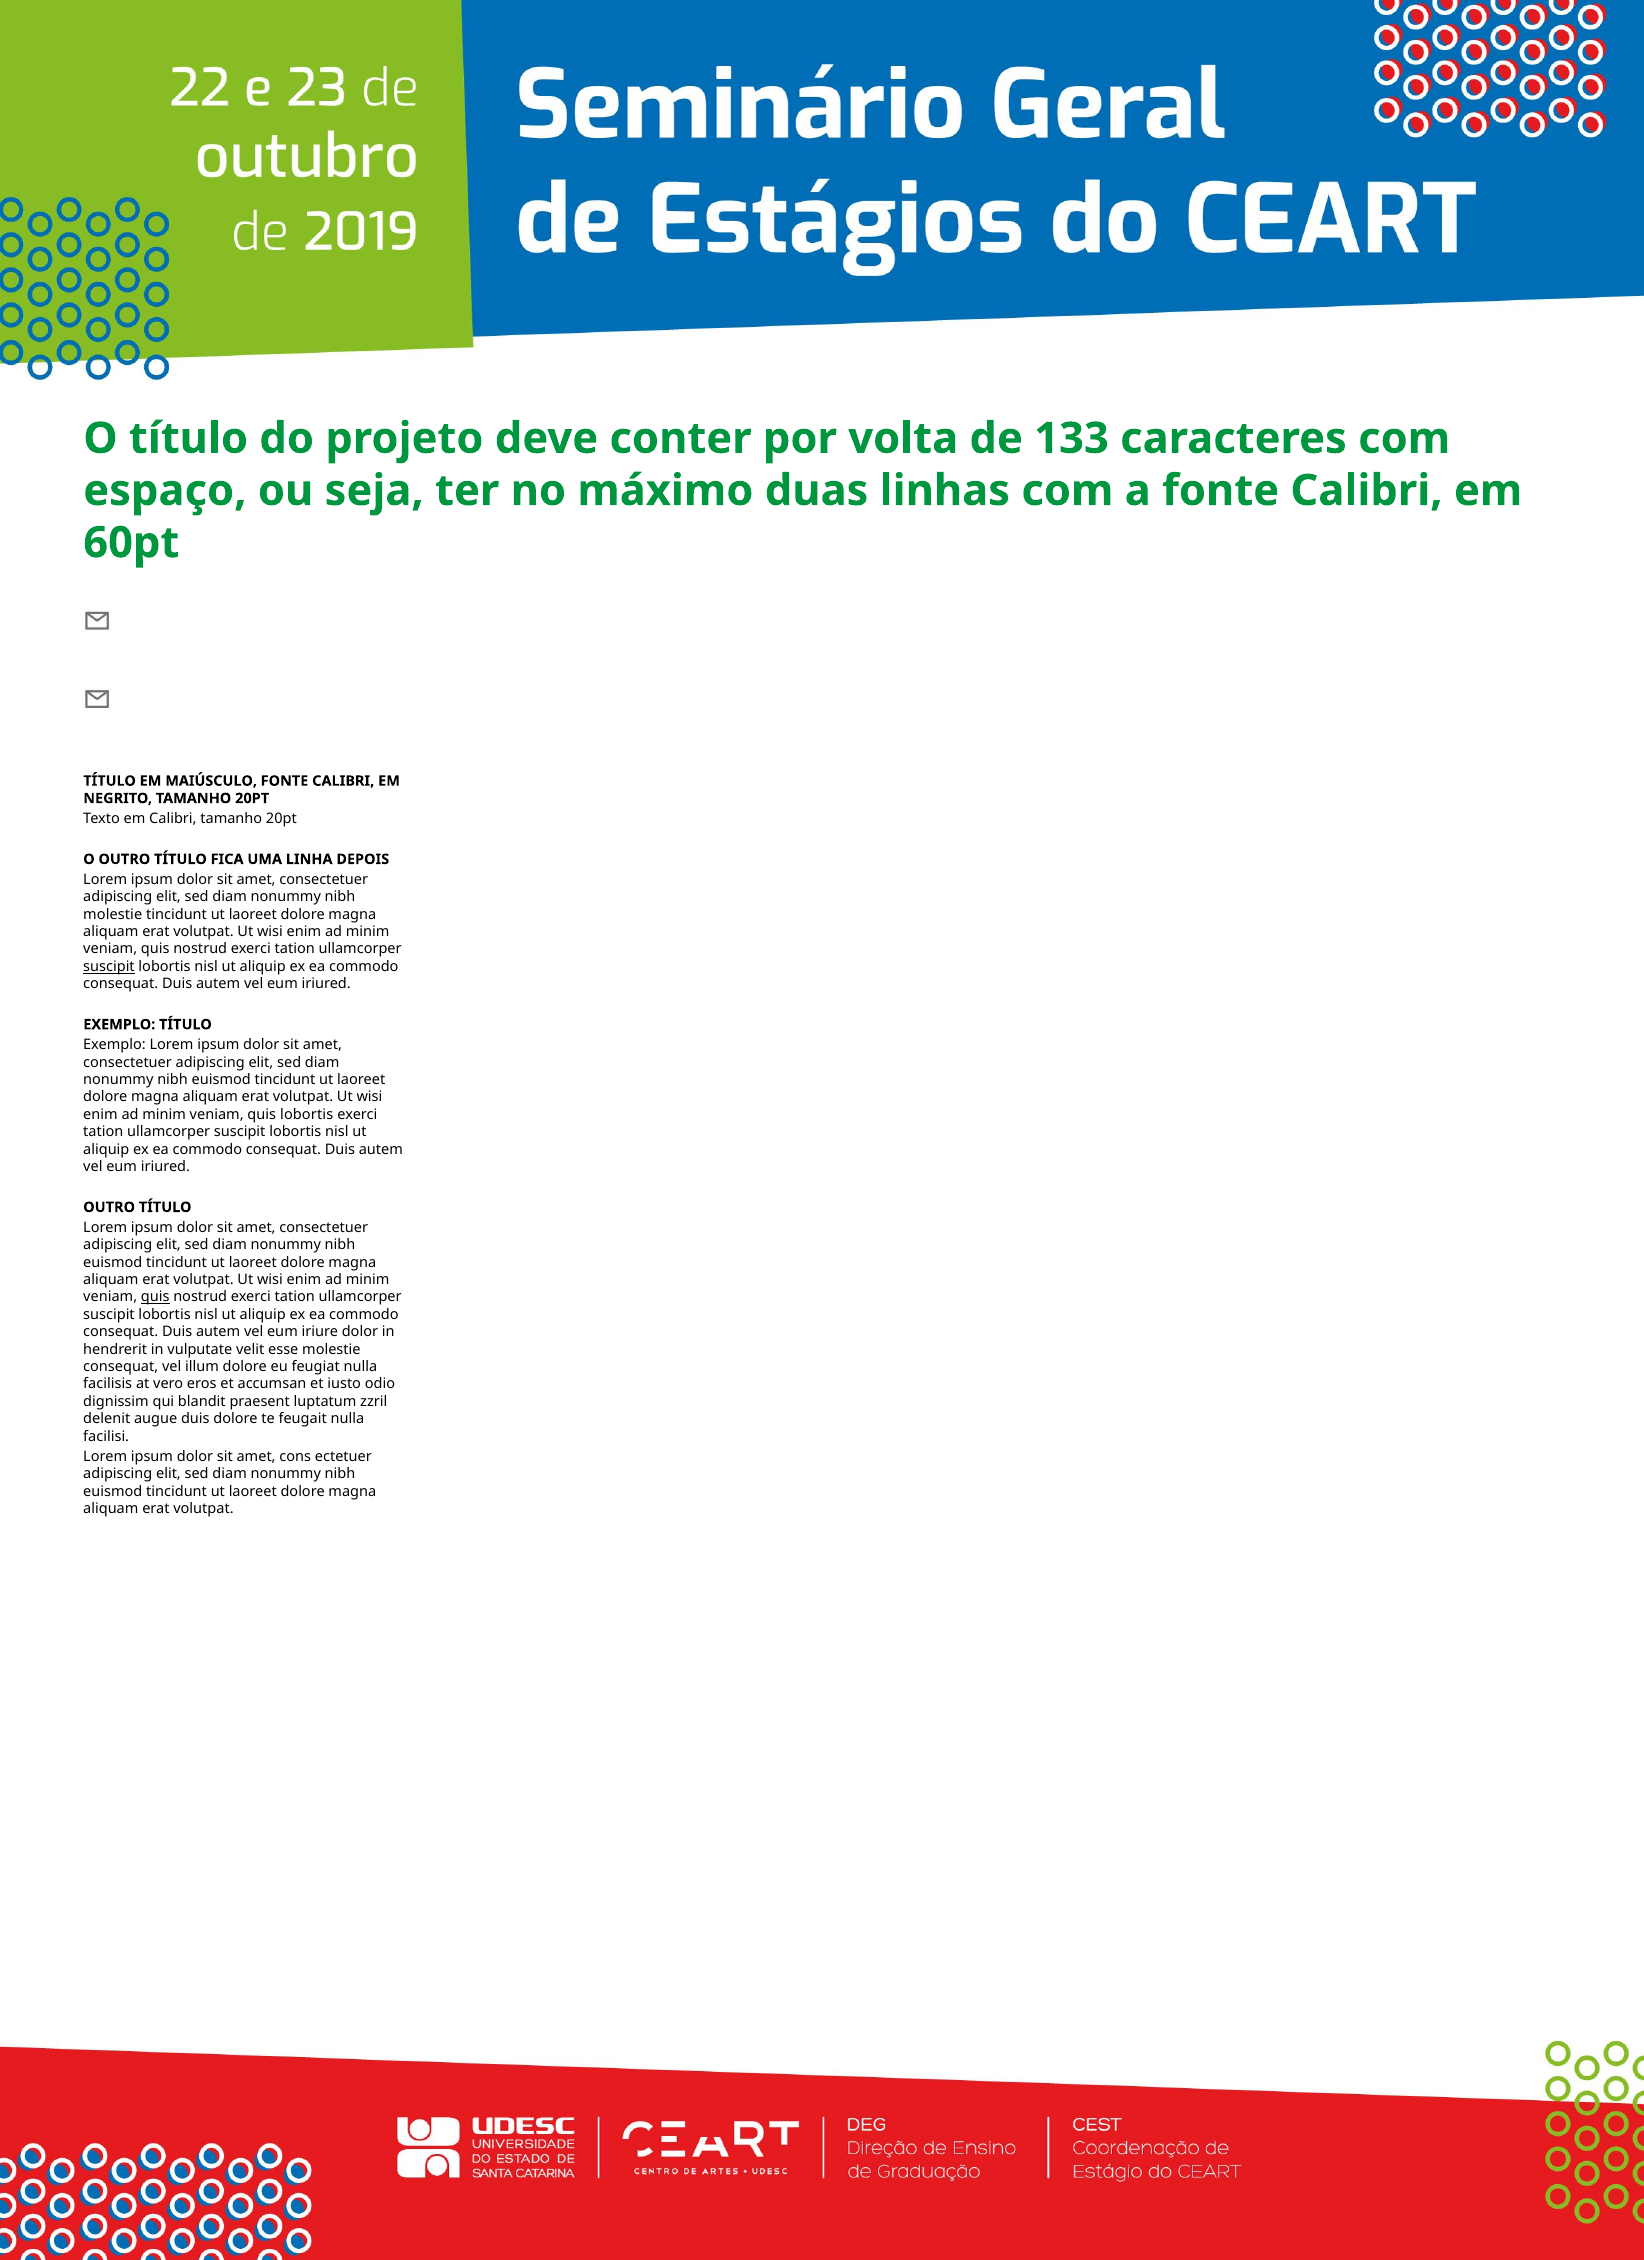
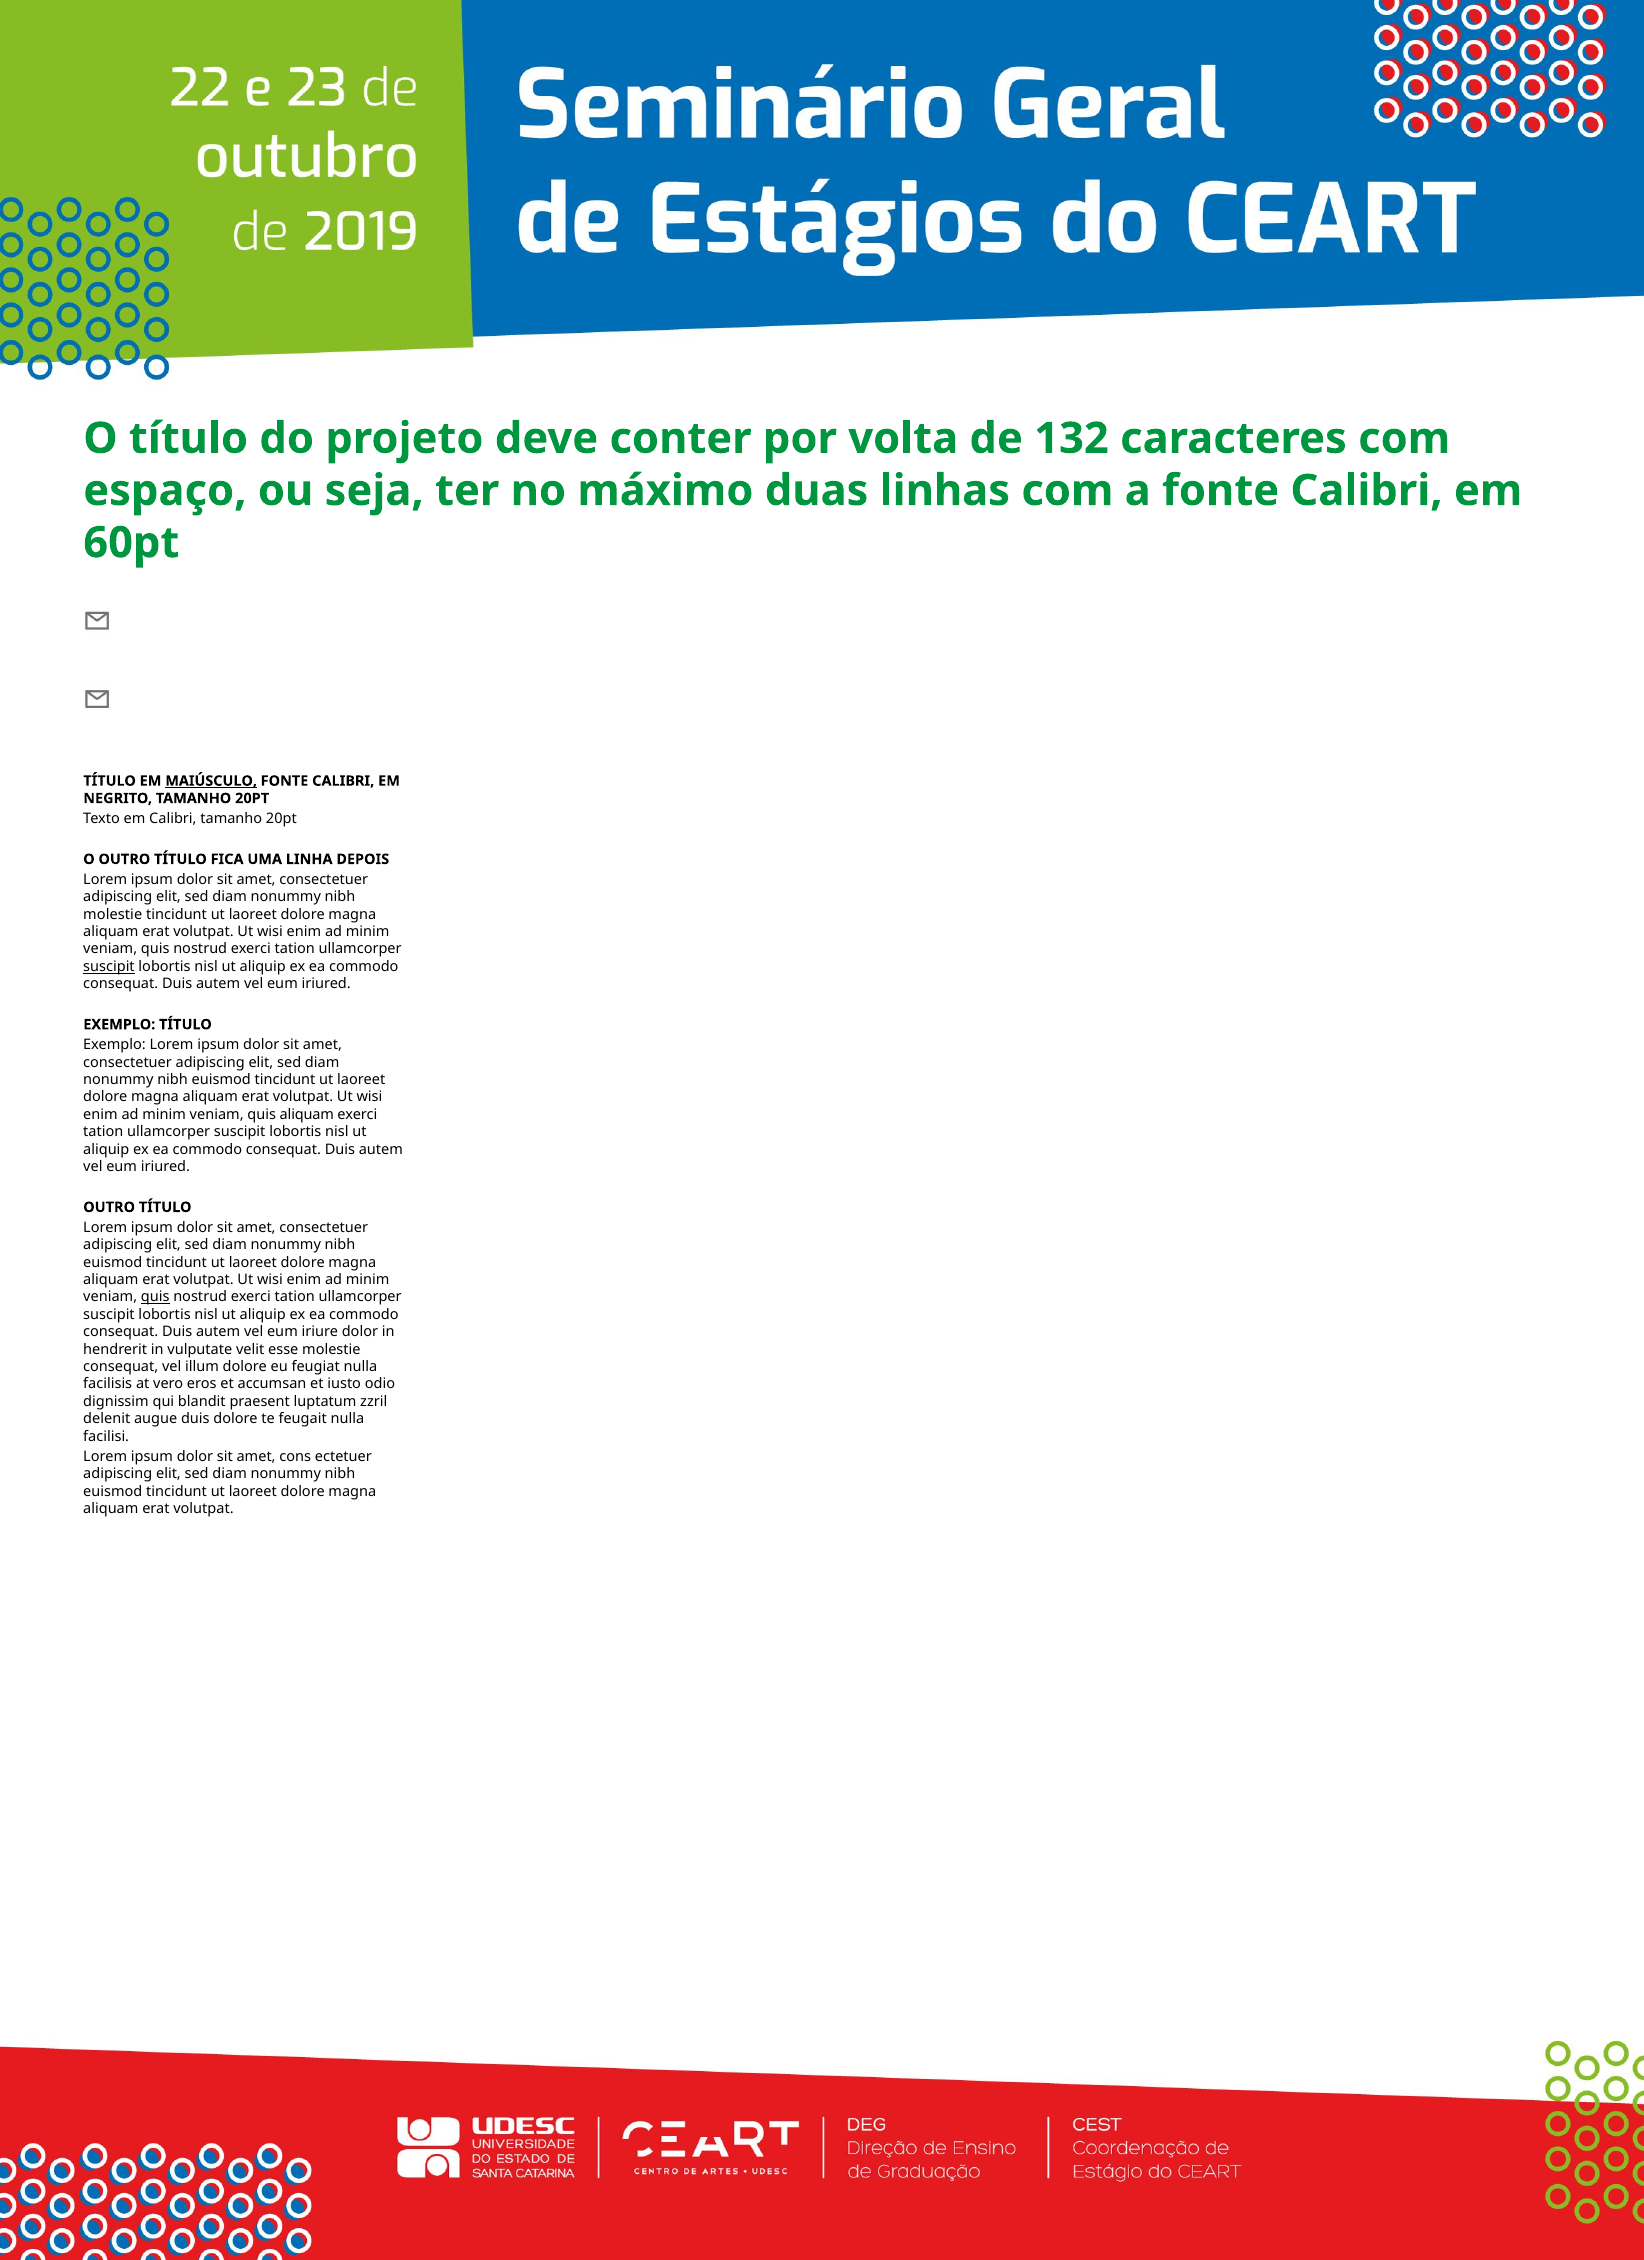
133: 133 -> 132 (1072, 439)
MAIÚSCULO underline: none -> present (211, 781)
quis lobortis: lobortis -> aliquam (307, 1115)
